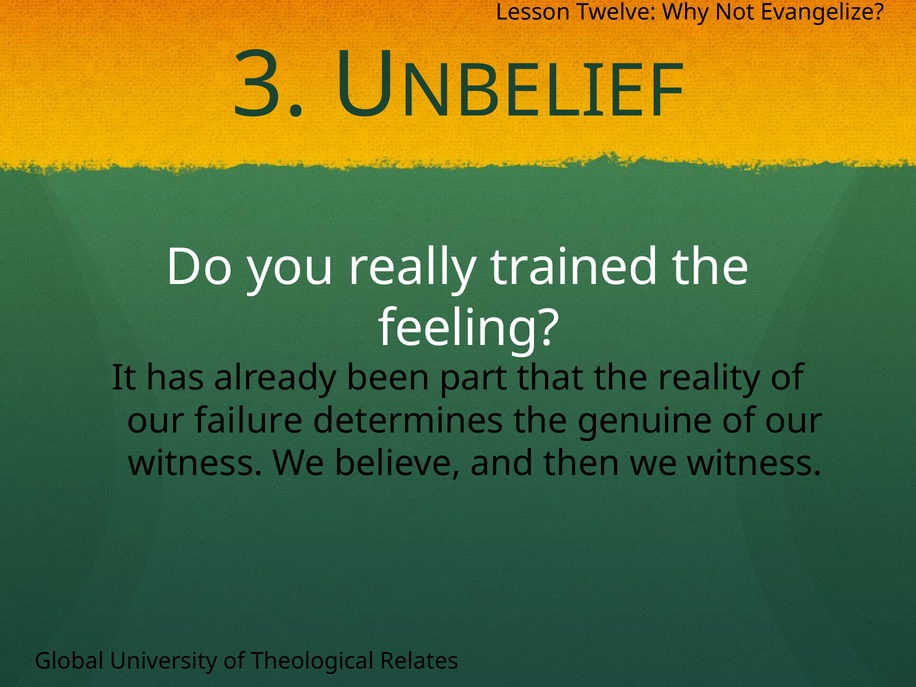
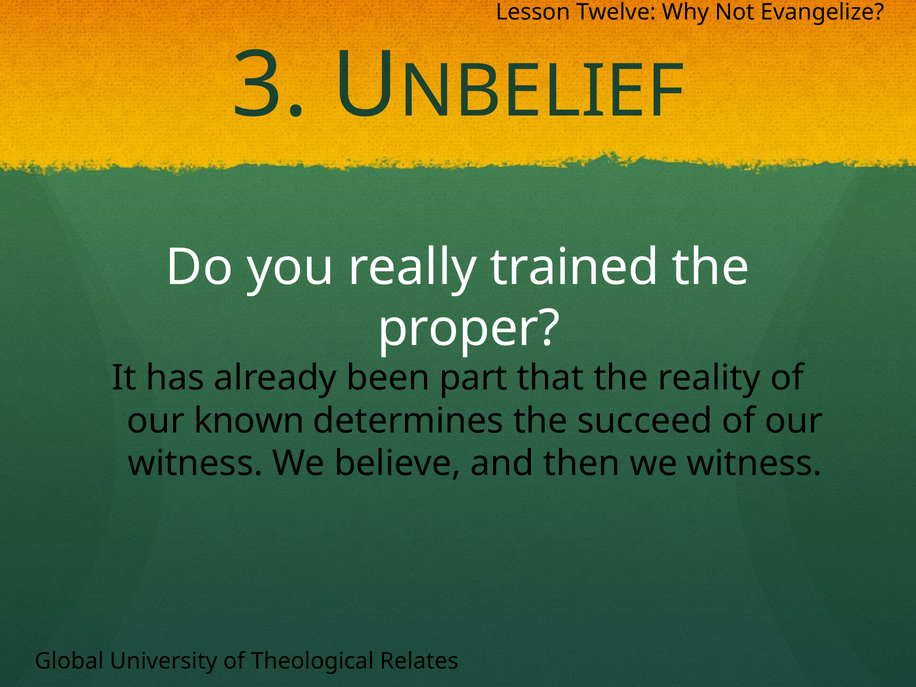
feeling: feeling -> proper (469, 329)
failure: failure -> known (249, 421)
genuine: genuine -> succeed (645, 421)
